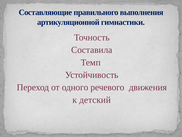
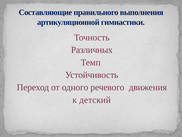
Составила: Составила -> Различных (92, 50)
